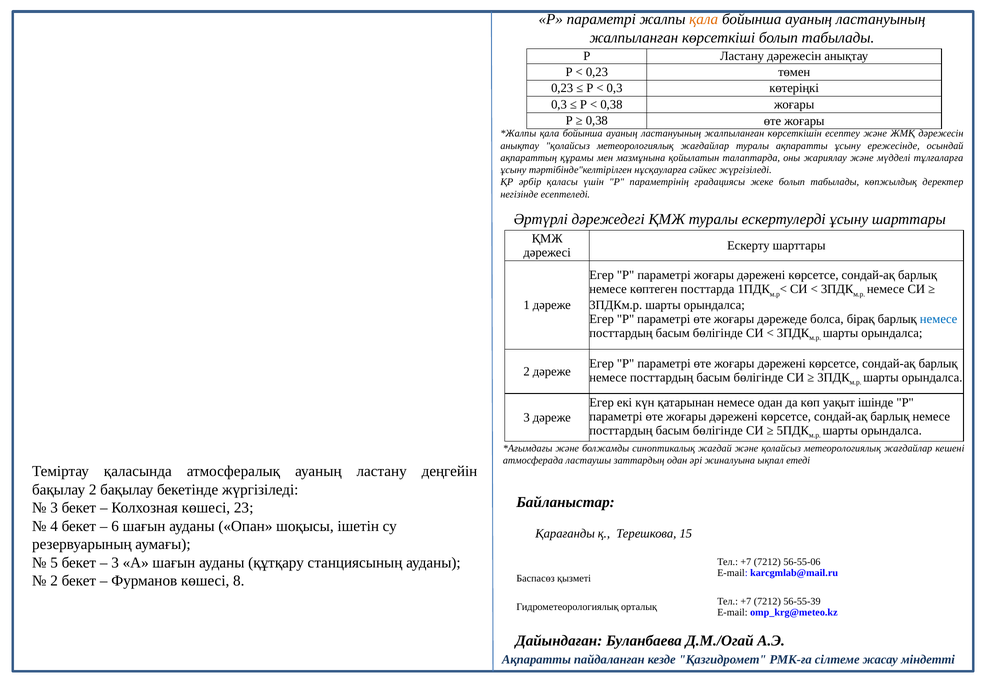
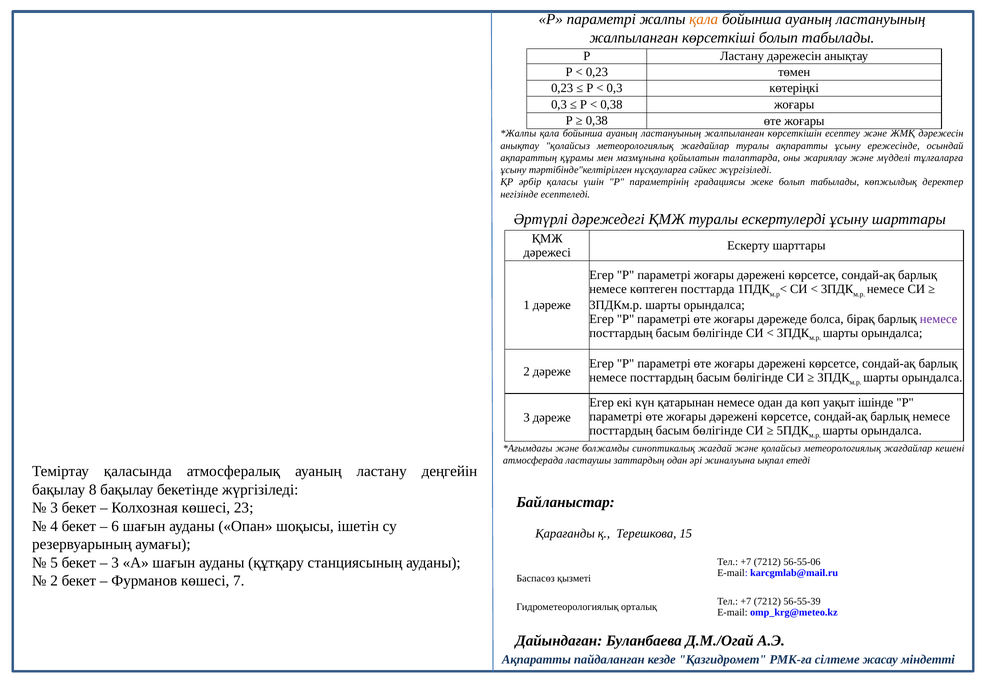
немесе colour: blue -> purple (939, 319)
бақылау 2: 2 -> 8 (93, 489)
8: 8 -> 7 (239, 580)
